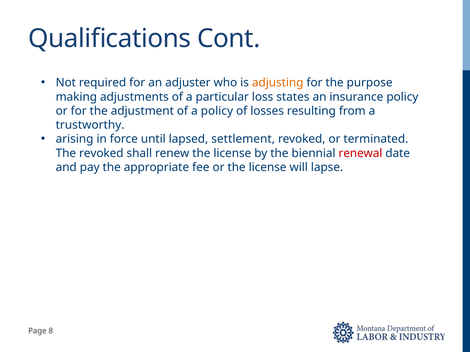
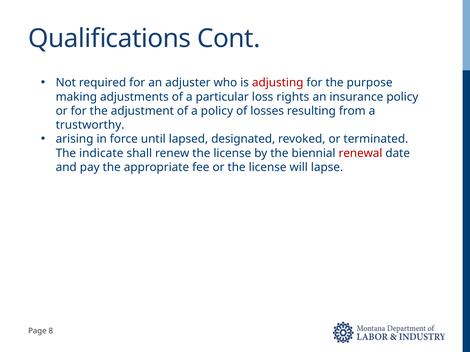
adjusting colour: orange -> red (278, 83)
states: states -> rights (293, 97)
settlement: settlement -> designated (243, 139)
The revoked: revoked -> indicate (101, 153)
